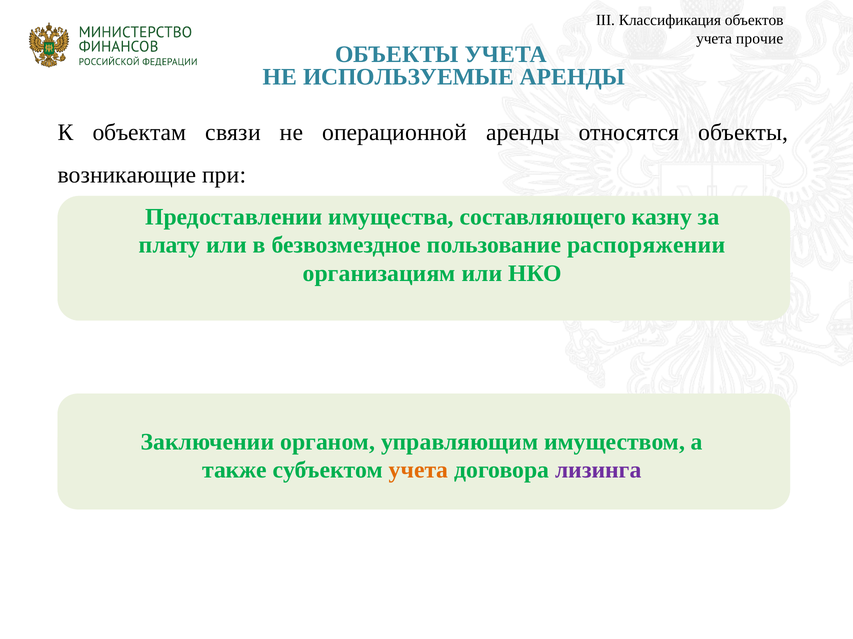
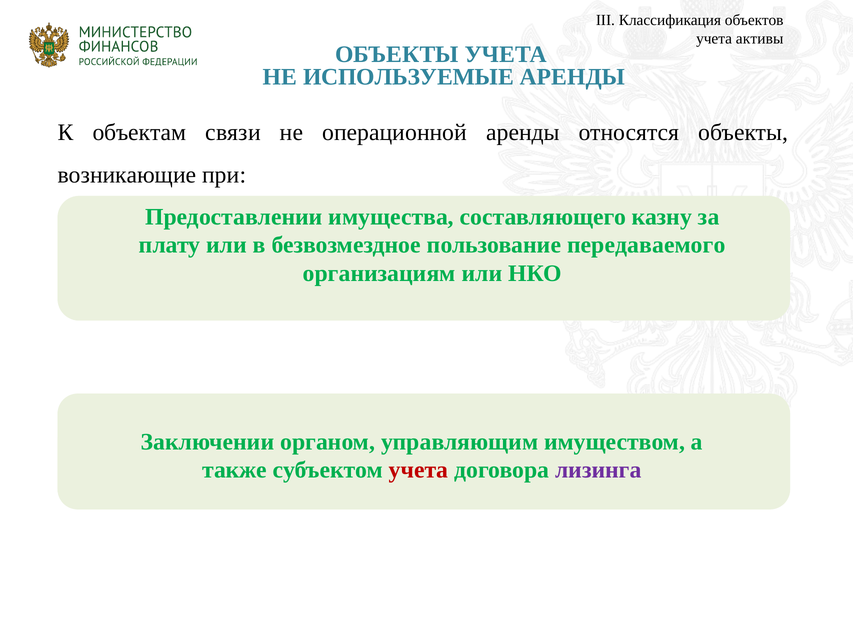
прочие: прочие -> активы (760, 39)
распоряжении: распоряжении -> передаваемого (646, 245)
учета colour: orange -> red (419, 471)
